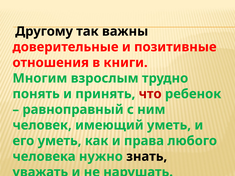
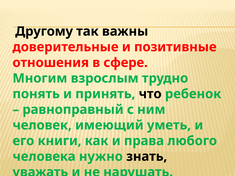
книги: книги -> сфере (126, 63)
что colour: red -> black (150, 94)
его уметь: уметь -> книги (60, 141)
